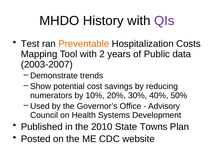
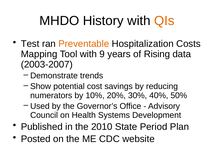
QIs colour: purple -> orange (164, 21)
2: 2 -> 9 (102, 54)
Public: Public -> Rising (157, 54)
Towns: Towns -> Period (154, 126)
